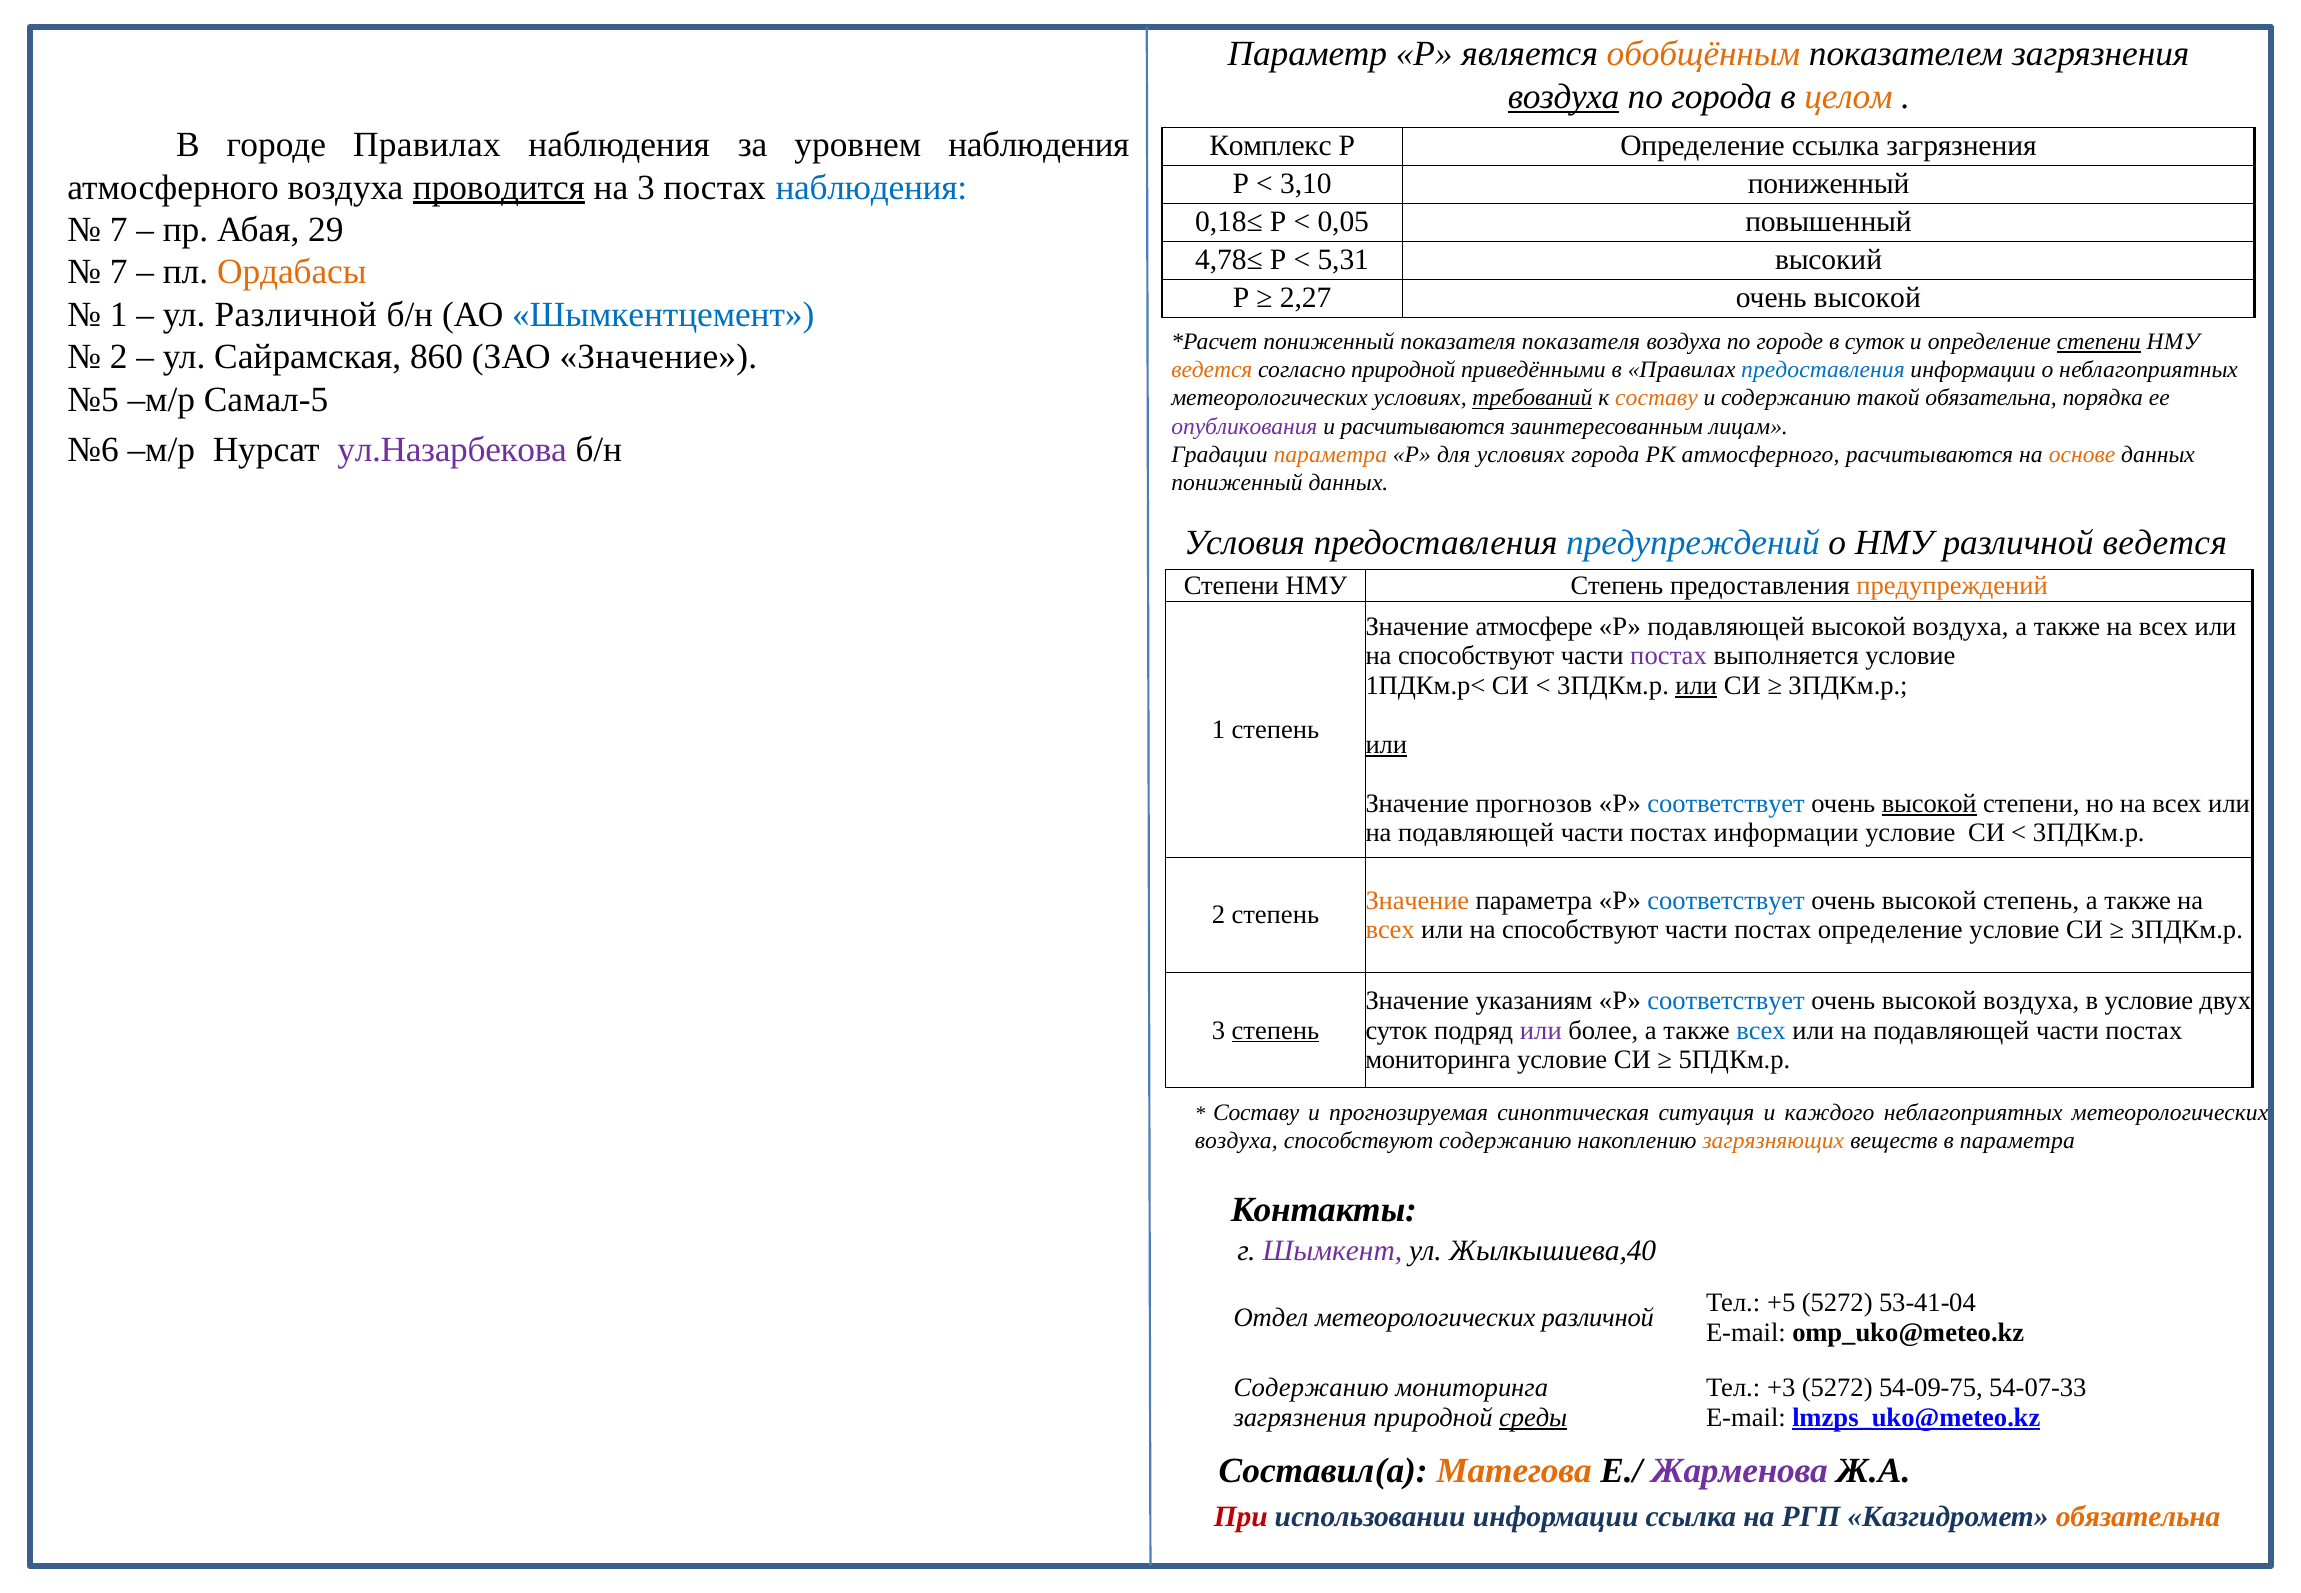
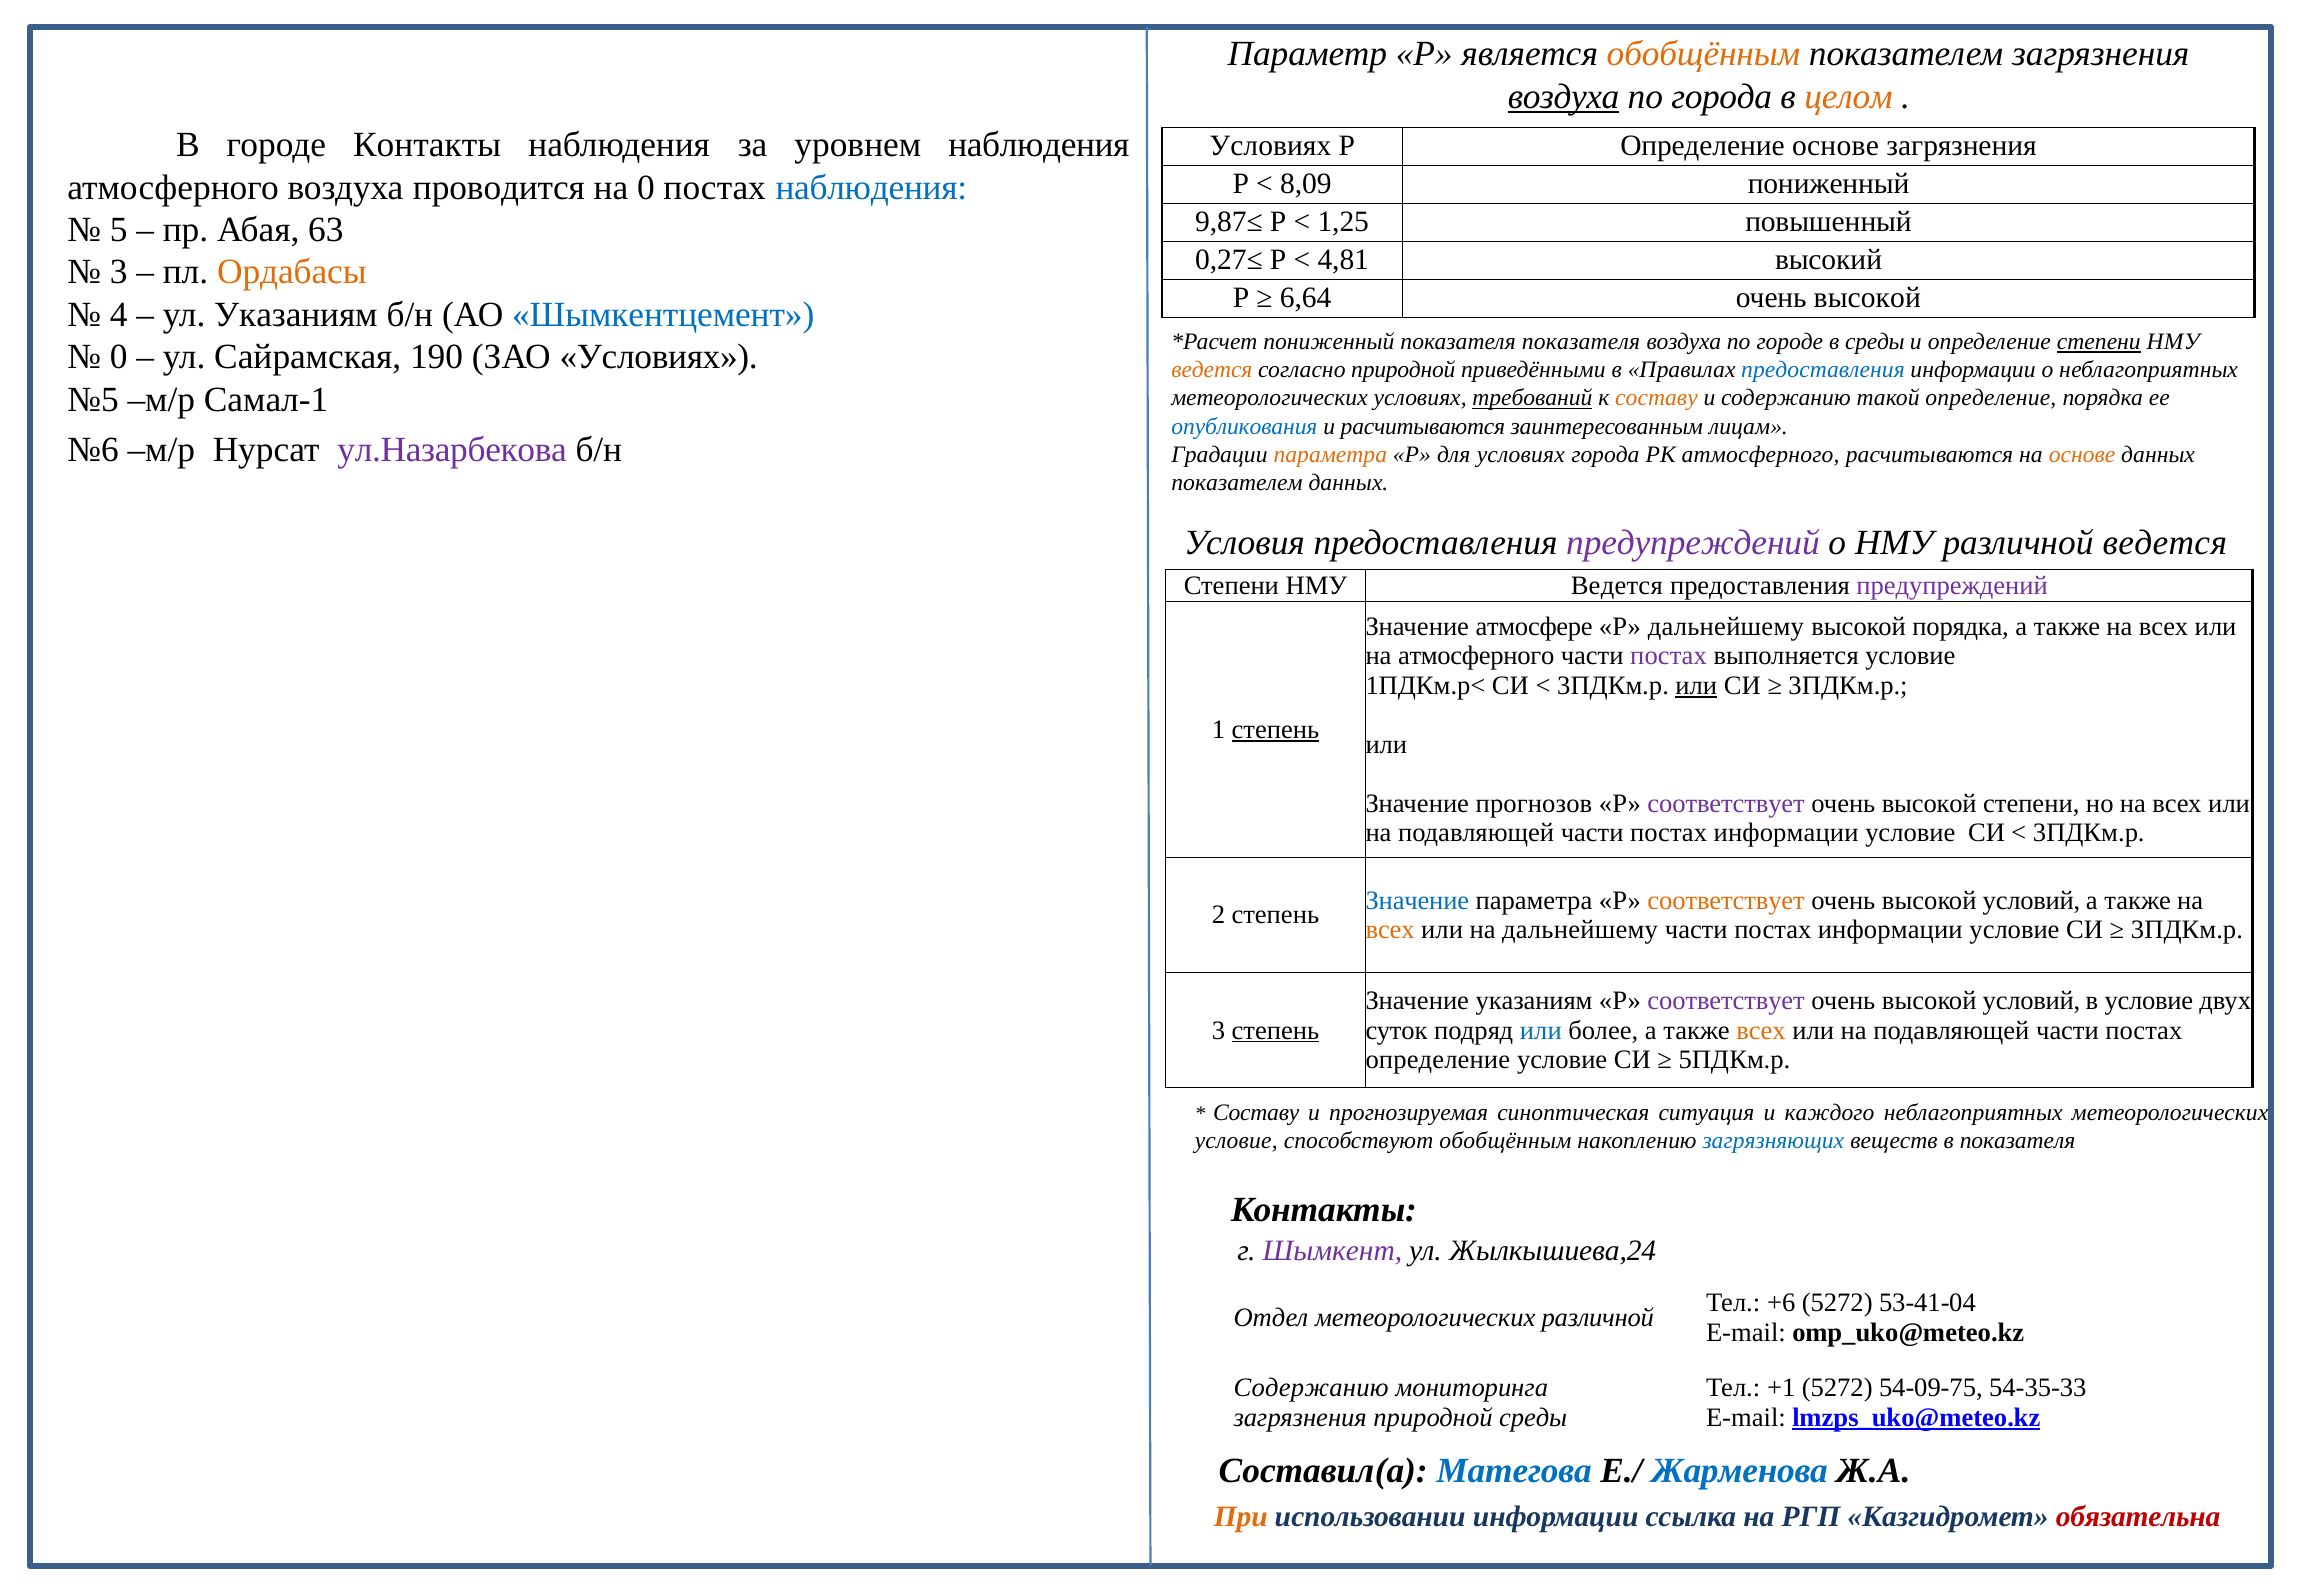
городе Правилах: Правилах -> Контакты (427, 145)
Комплекс: Комплекс -> Условиях (1270, 146)
Определение ссылка: ссылка -> основе (1835, 146)
3,10: 3,10 -> 8,09 (1306, 184)
проводится underline: present -> none (499, 187)
на 3: 3 -> 0 (646, 187)
0,18≤: 0,18≤ -> 9,87≤ (1229, 222)
0,05: 0,05 -> 1,25 (1343, 222)
7: 7 -> 5 (119, 230)
29: 29 -> 63 (326, 230)
4,78≤: 4,78≤ -> 0,27≤ (1229, 260)
5,31: 5,31 -> 4,81 (1343, 260)
7: 7 -> 3 (119, 272)
2,27: 2,27 -> 6,64 (1306, 298)
1: 1 -> 4 (119, 315)
ул Различной: Различной -> Указаниям (296, 315)
в суток: суток -> среды (1875, 342)
2: 2 -> 0 (119, 357)
860: 860 -> 190 (437, 357)
ЗАО Значение: Значение -> Условиях (659, 357)
Самал-5: Самал-5 -> Самал-1 (266, 400)
такой обязательна: обязательна -> определение (1991, 398)
опубликования colour: purple -> blue (1244, 426)
пониженный: пониженный -> показателем (1237, 483)
предупреждений colour: blue -> purple (1693, 543)
Степень: Степень -> Ведется (1617, 586)
предупреждений colour: orange -> purple (1952, 586)
Р подавляющей: подавляющей -> дальнейшему (1726, 627)
воздуха: воздуха -> порядка (1961, 627)
способствуют: способствуют -> атмосферного (1476, 656)
степень underline: none -> present (1275, 730)
или underline: present -> none (1386, 744)
соответствует colour: blue -> purple (1726, 803)
высокой underline: present -> none (1929, 803)
Значение colour: orange -> blue (1417, 900)
соответствует colour: blue -> orange (1726, 900)
степень: степень -> условий (2031, 900)
способствуют: способствуют -> дальнейшему (1580, 930)
определение: определение -> информации (1890, 930)
соответствует colour: blue -> purple (1726, 1001)
воздуха: воздуха -> условий (2031, 1001)
или colour: purple -> blue (1541, 1030)
всех colour: blue -> orange (1761, 1030)
мониторинга: мониторинга -> определение (1438, 1060)
воздуха: воздуха -> условие (1236, 1141)
способствуют содержанию: содержанию -> обобщённым (1505, 1141)
загрязняющих colour: orange -> blue (1773, 1141)
в параметра: параметра -> показателя (2017, 1141)
Жылкышиева,40: Жылкышиева,40 -> Жылкышиева,24 (1553, 1250)
+5: +5 -> +6 (1781, 1303)
+3: +3 -> +1 (1781, 1388)
54-07-33: 54-07-33 -> 54-35-33 (2038, 1388)
среды underline: present -> none (1533, 1417)
Матегова colour: orange -> blue (1514, 1471)
Жарменова colour: purple -> blue (1740, 1471)
При colour: red -> orange (1241, 1517)
обязательна colour: orange -> red (2138, 1517)
